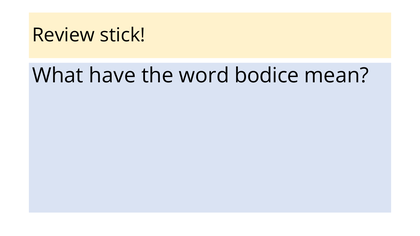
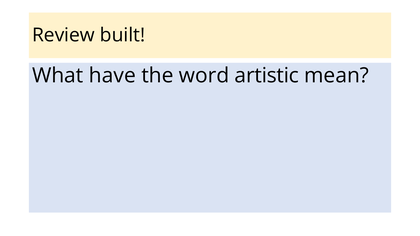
stick: stick -> built (123, 35)
bodice: bodice -> artistic (267, 76)
